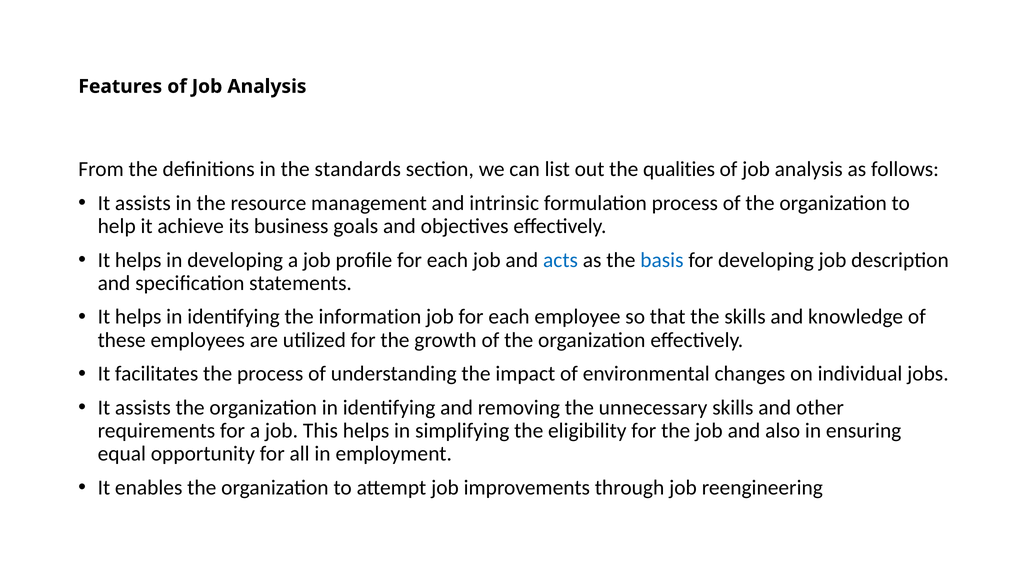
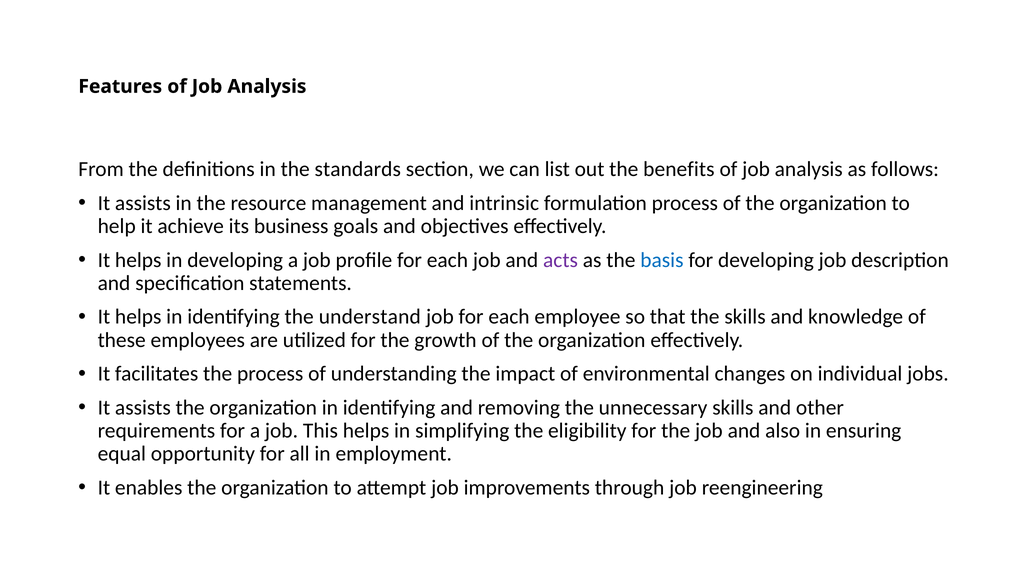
qualities: qualities -> benefits (679, 169)
acts colour: blue -> purple (560, 260)
information: information -> understand (370, 317)
